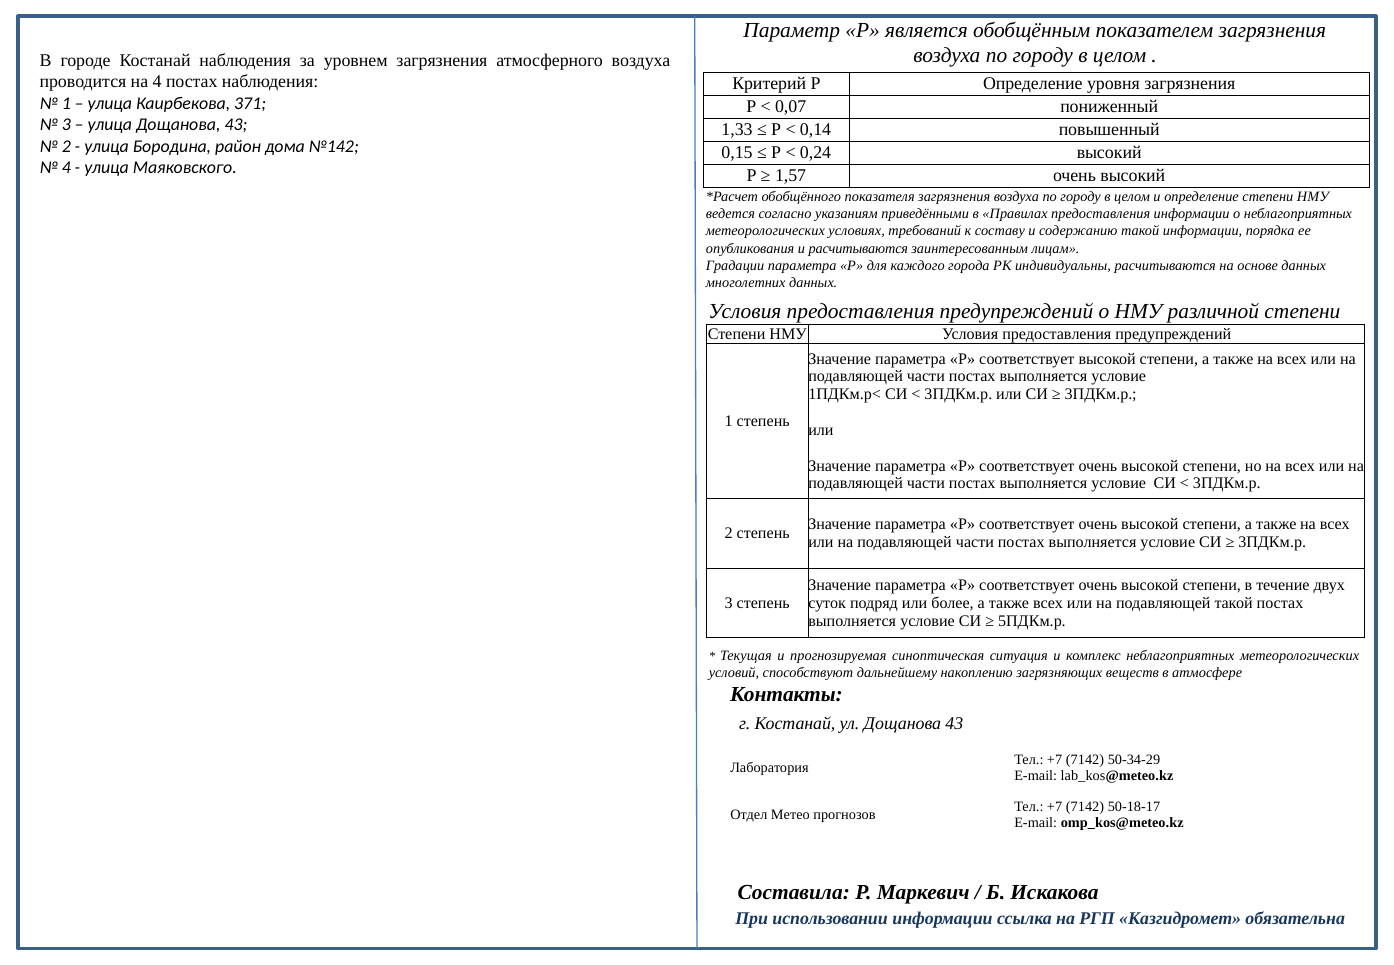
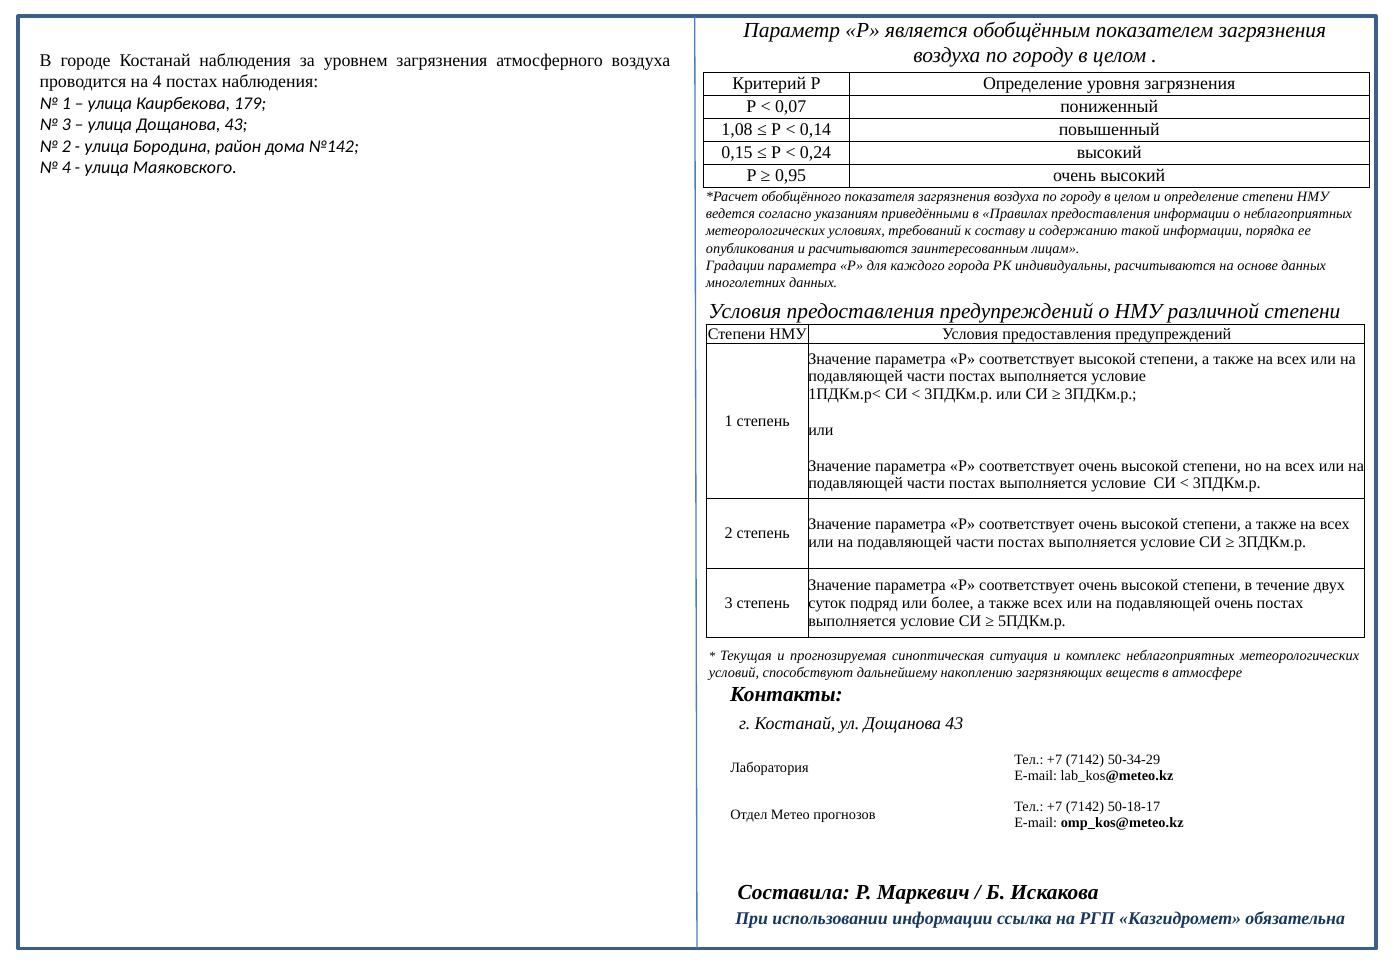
371: 371 -> 179 (250, 103)
1,33: 1,33 -> 1,08 (737, 130)
1,57: 1,57 -> 0,95 (791, 176)
подавляющей такой: такой -> очень (1234, 603)
